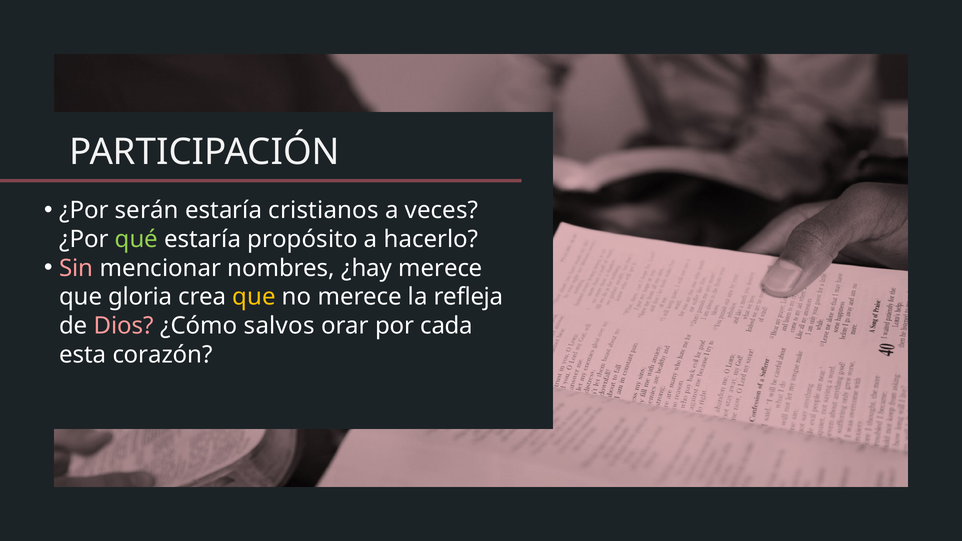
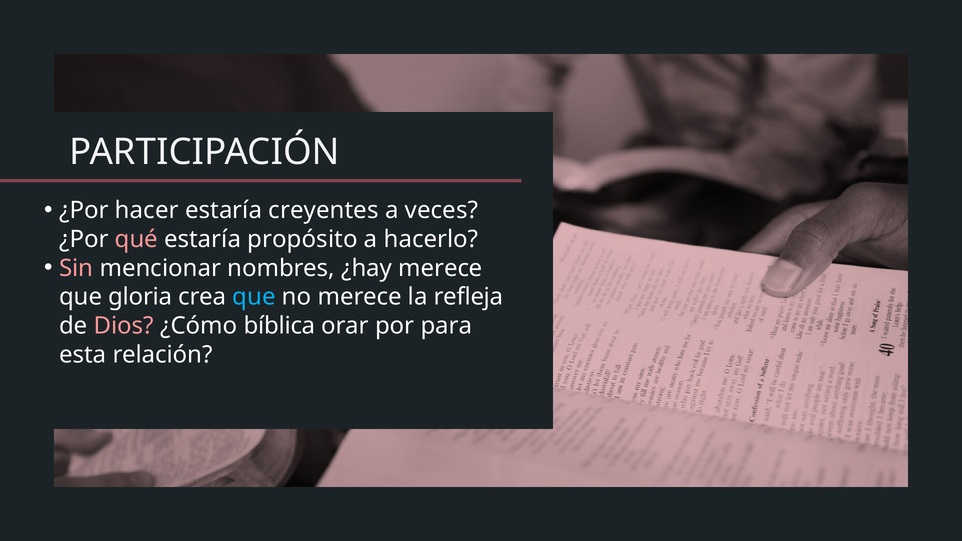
serán: serán -> hacer (147, 211)
cristianos: cristianos -> creyentes (324, 211)
qué colour: light green -> pink (136, 239)
que colour: yellow -> light blue (254, 297)
salvos: salvos -> bíblica (279, 326)
cada: cada -> para (446, 326)
corazón: corazón -> relación (163, 355)
